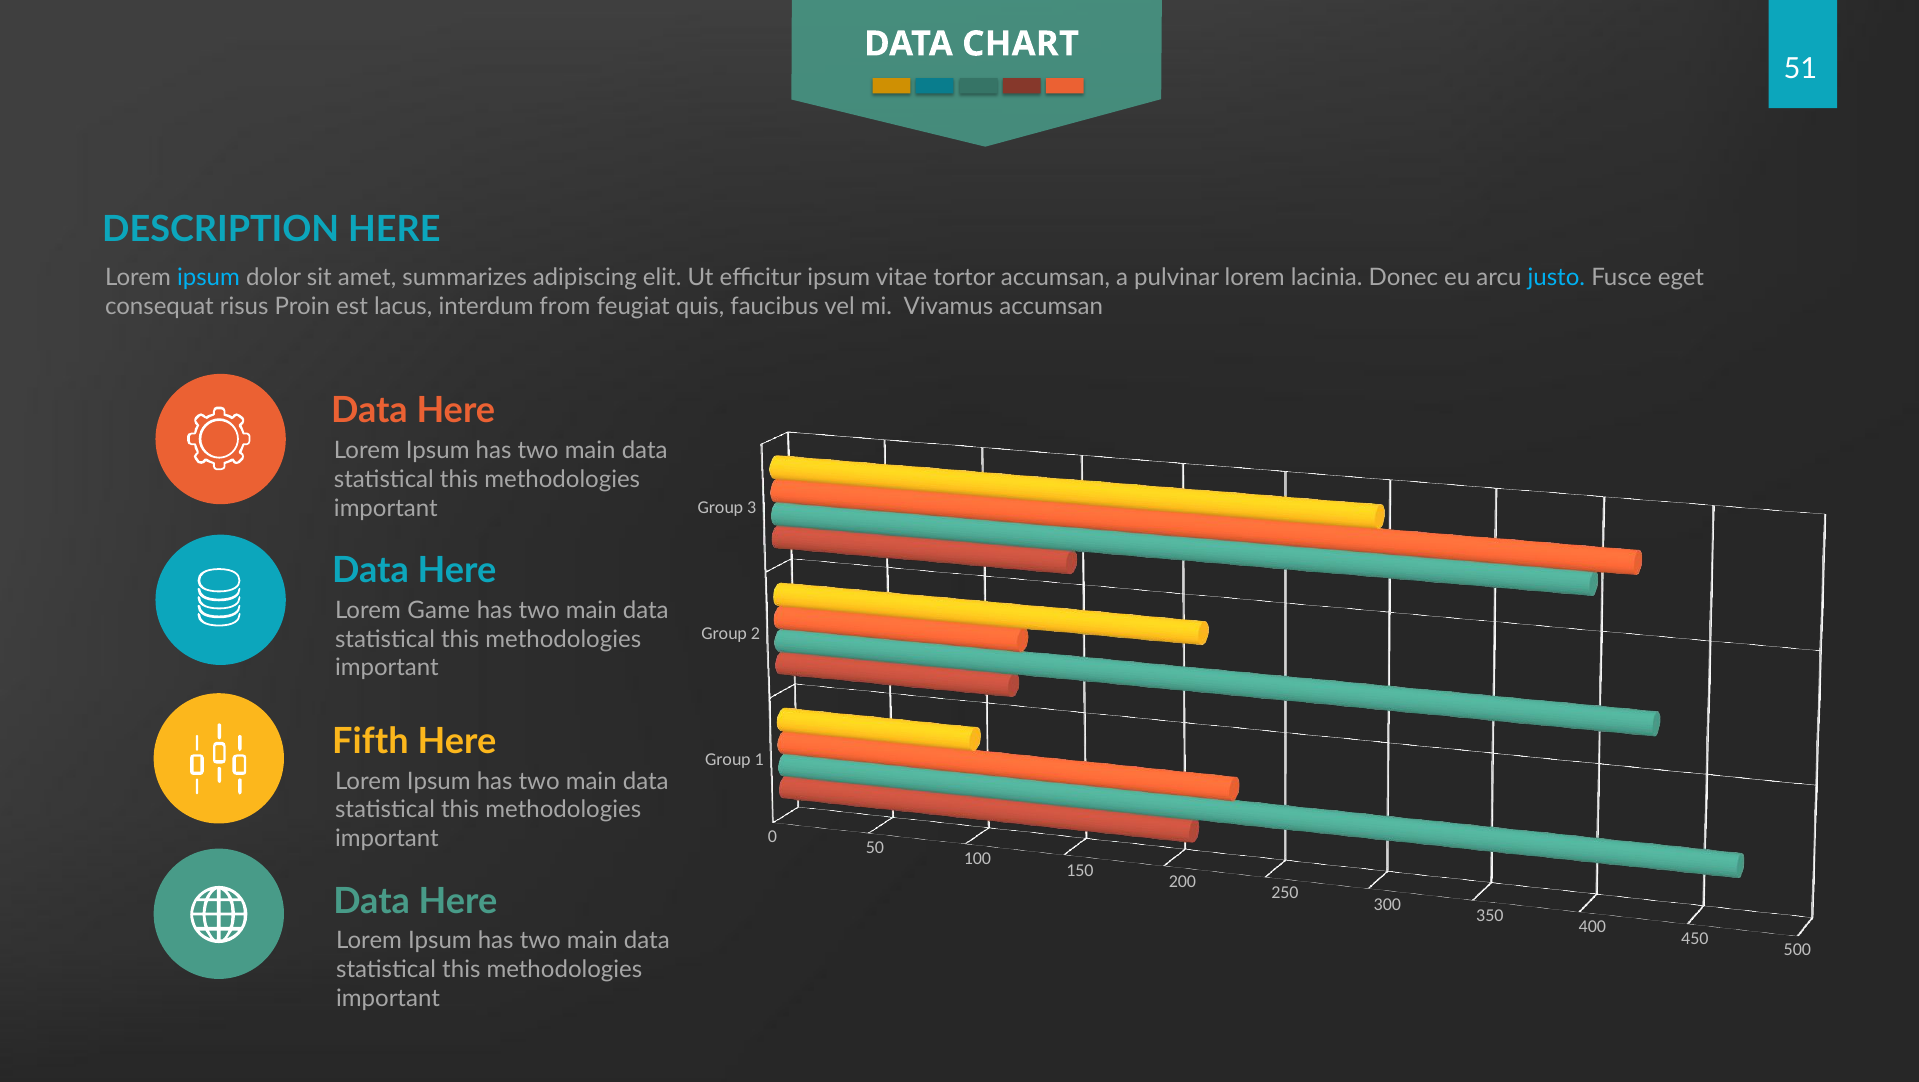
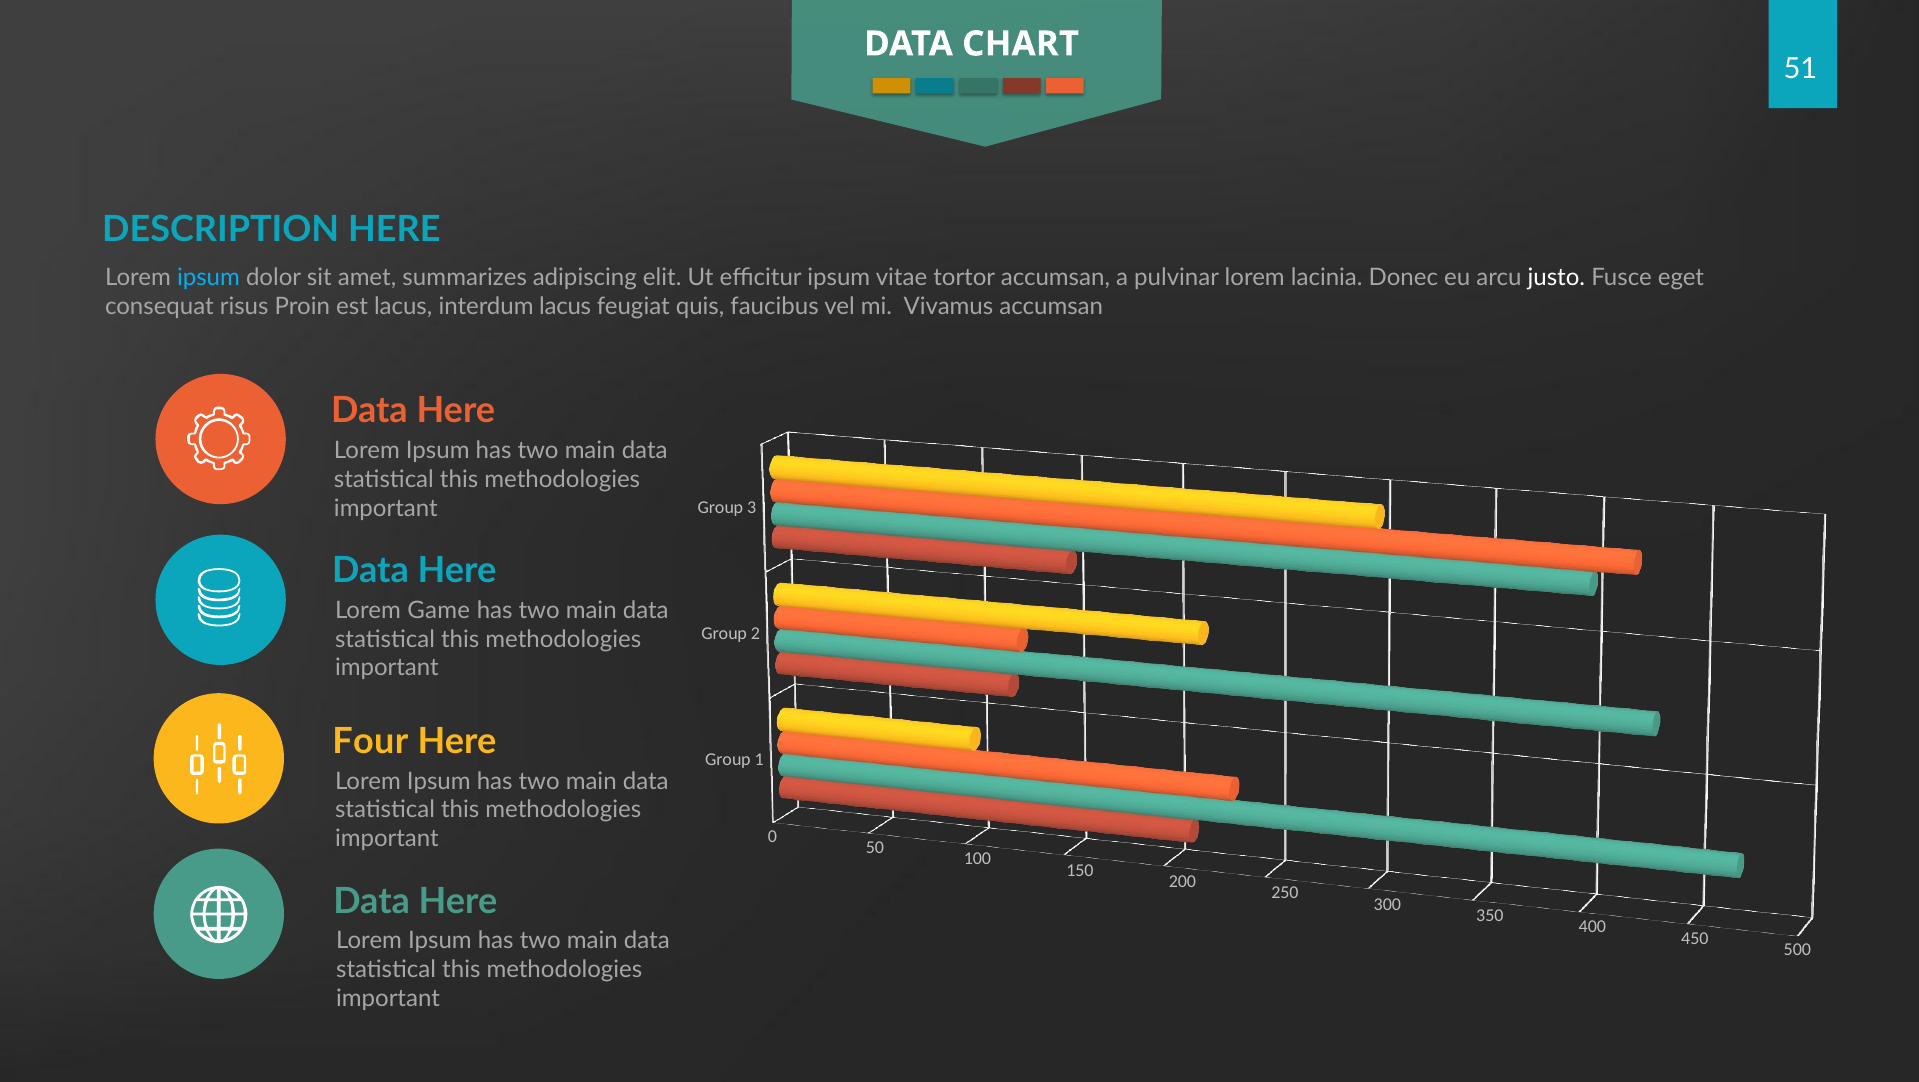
justo colour: light blue -> white (1556, 277)
interdum from: from -> lacus (565, 306)
Fifth: Fifth -> Four (370, 742)
